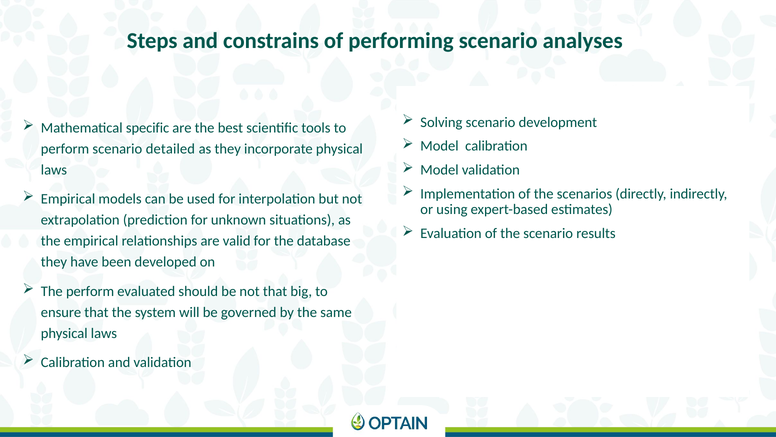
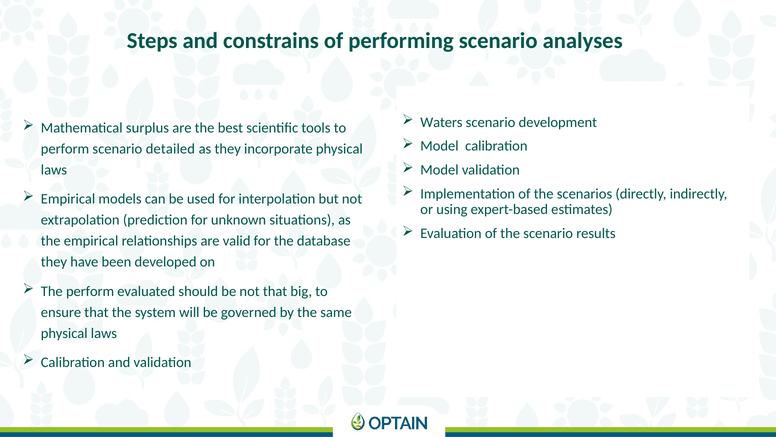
Solving: Solving -> Waters (441, 122)
specific: specific -> surplus (147, 128)
